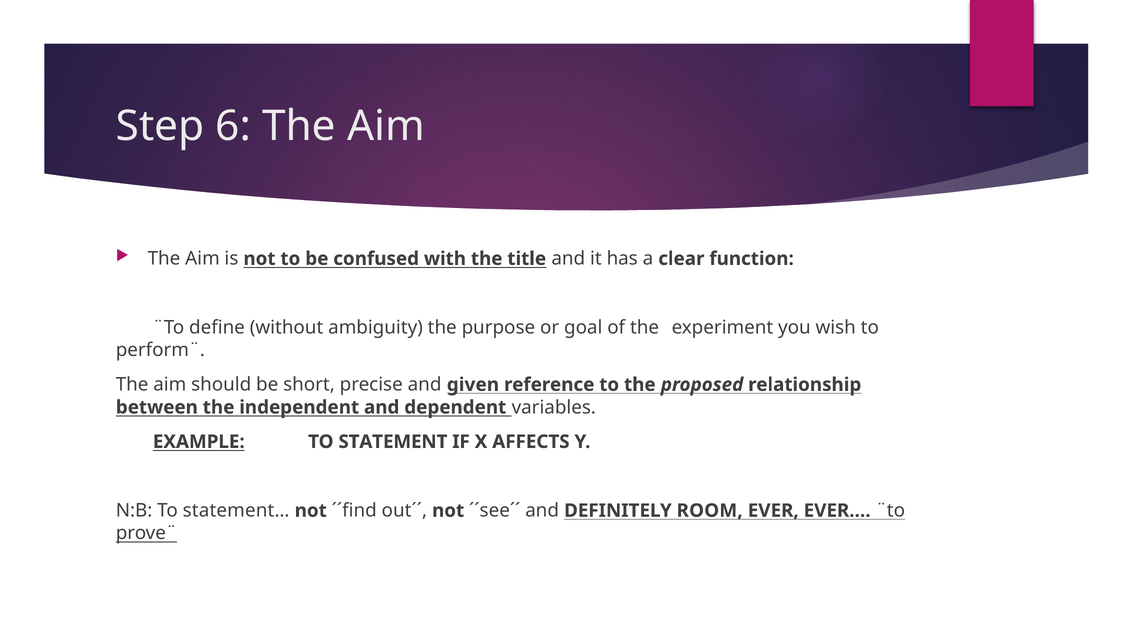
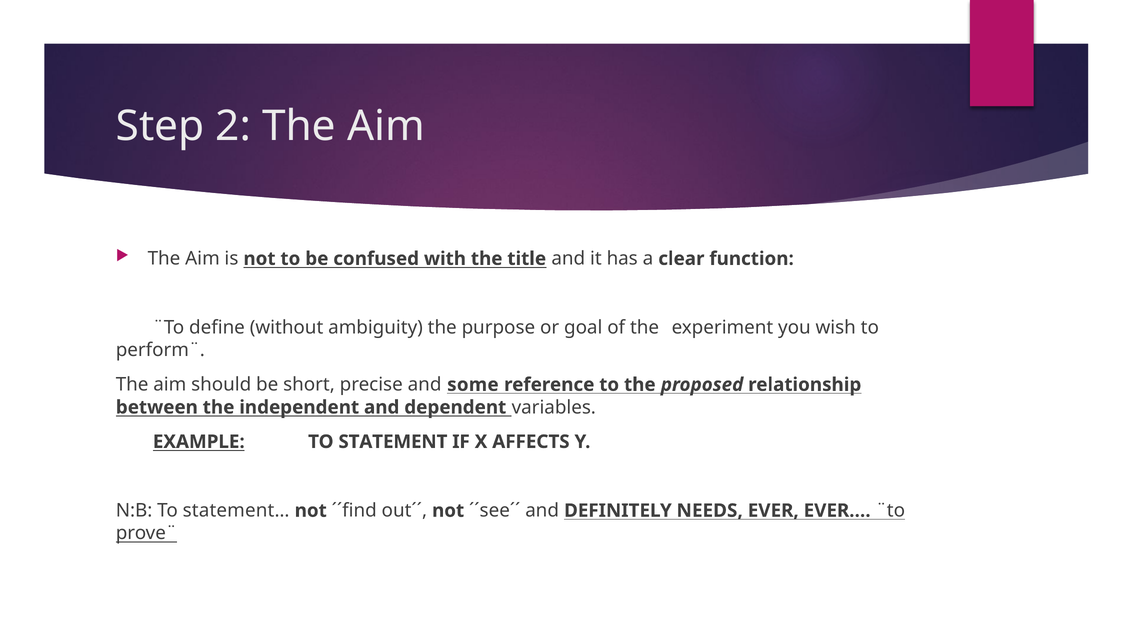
6: 6 -> 2 (233, 126)
given: given -> some (473, 385)
ROOM: ROOM -> NEEDS (710, 511)
